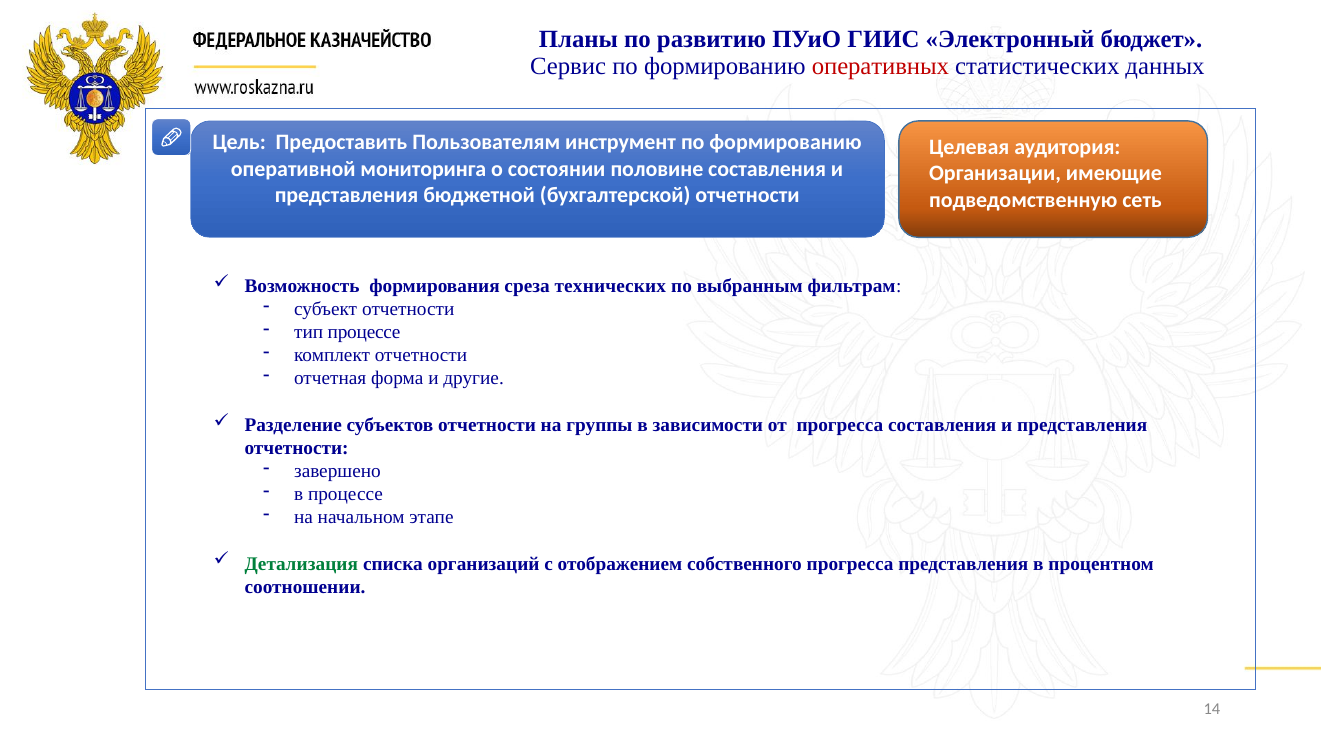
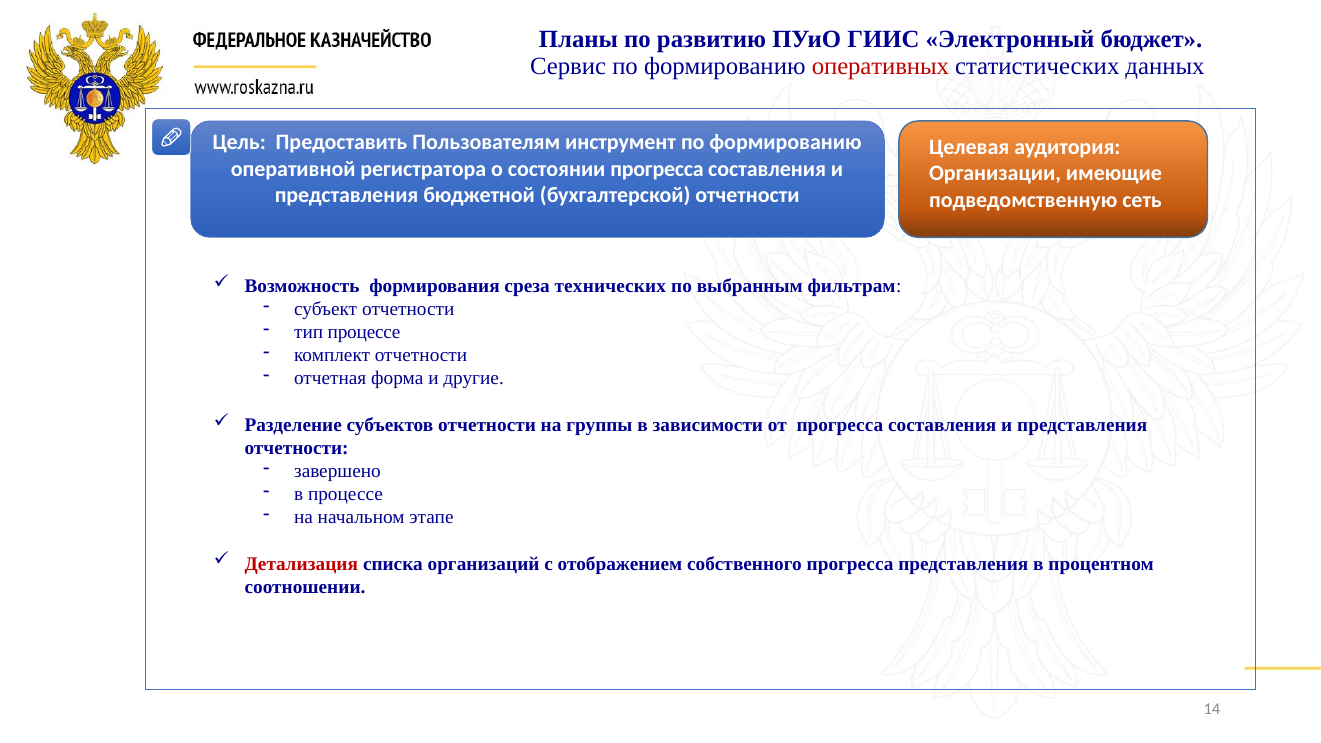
мониторинга: мониторинга -> регистратора (423, 169)
состоянии половине: половине -> прогресса (657, 169)
Детализация colour: green -> red (301, 564)
